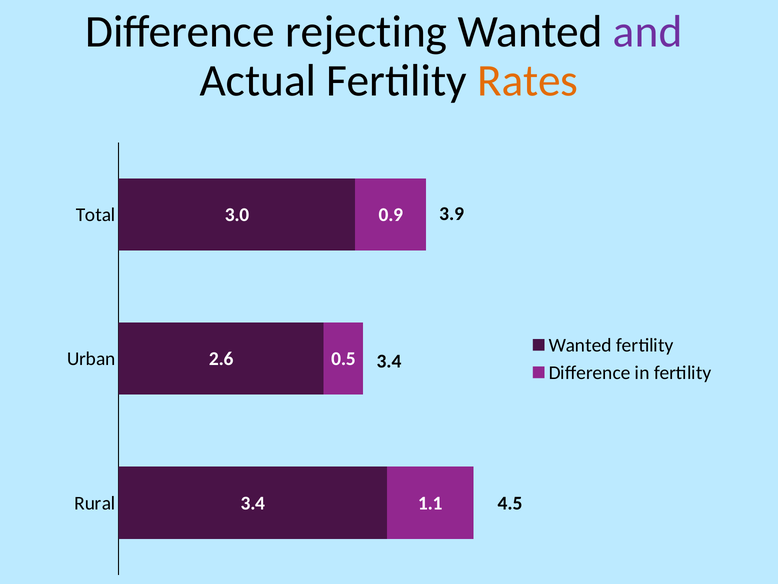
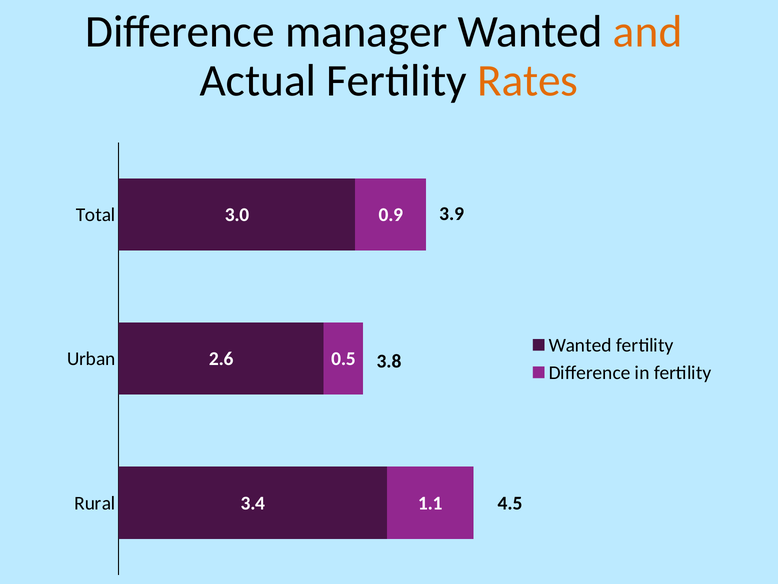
rejecting: rejecting -> manager (366, 32)
and colour: purple -> orange (648, 32)
3.4: 3.4 -> 3.8 (389, 361)
